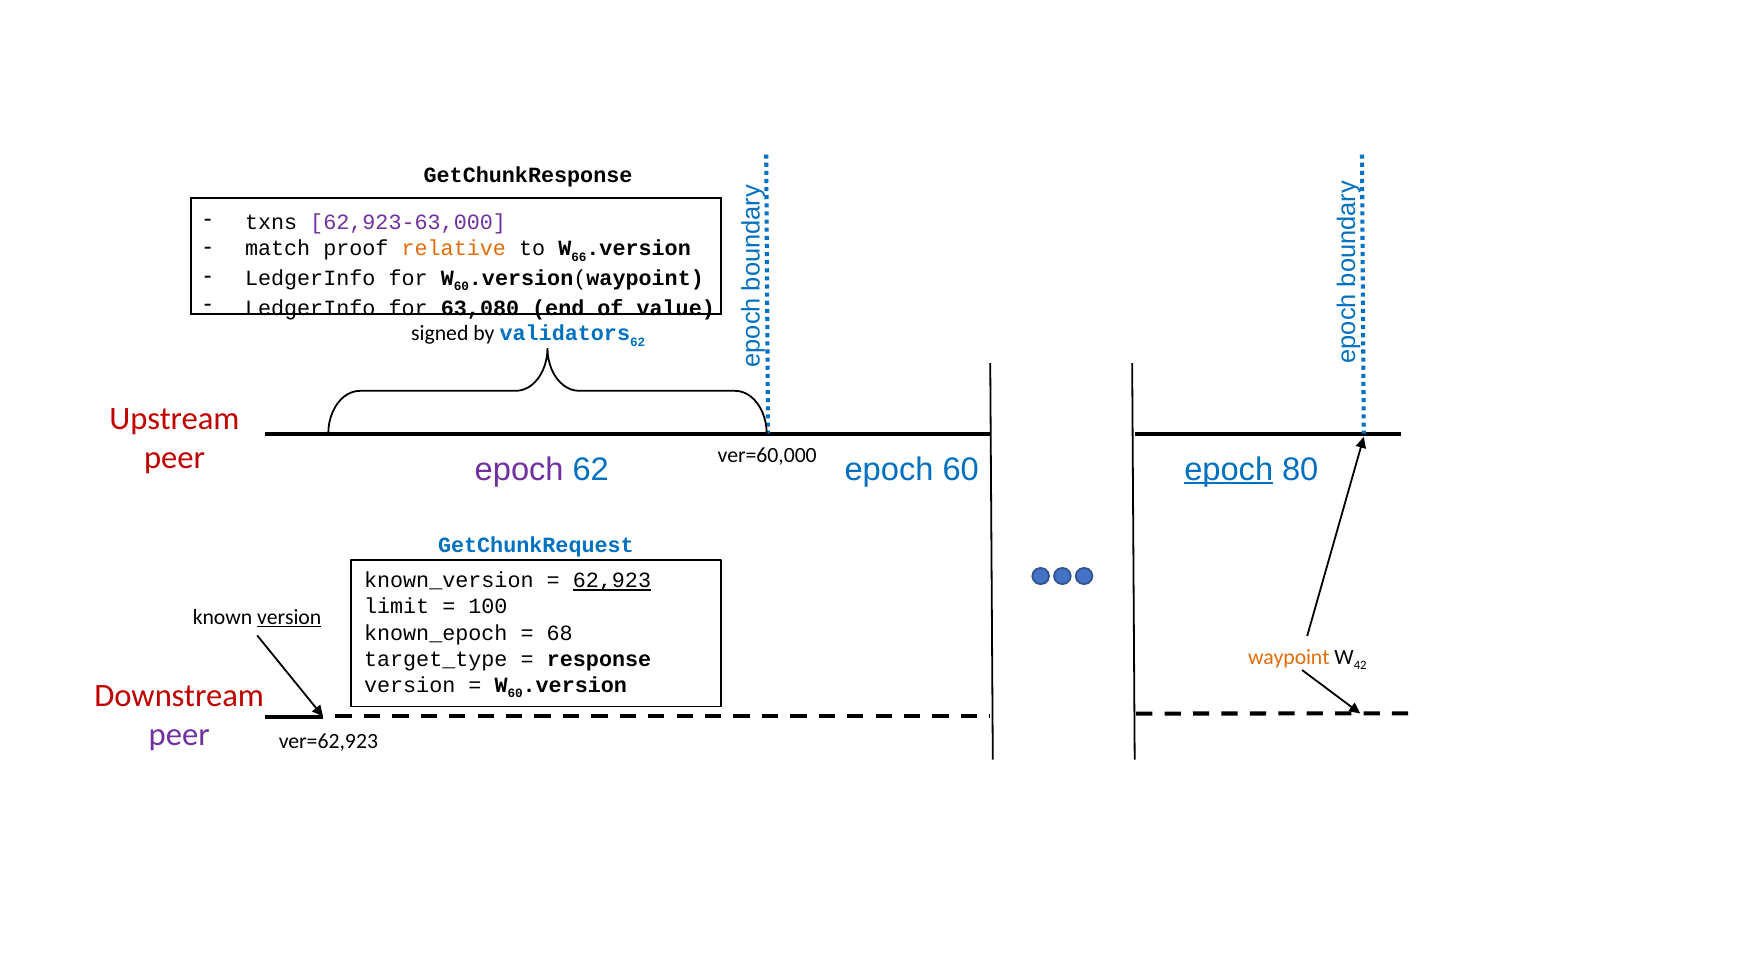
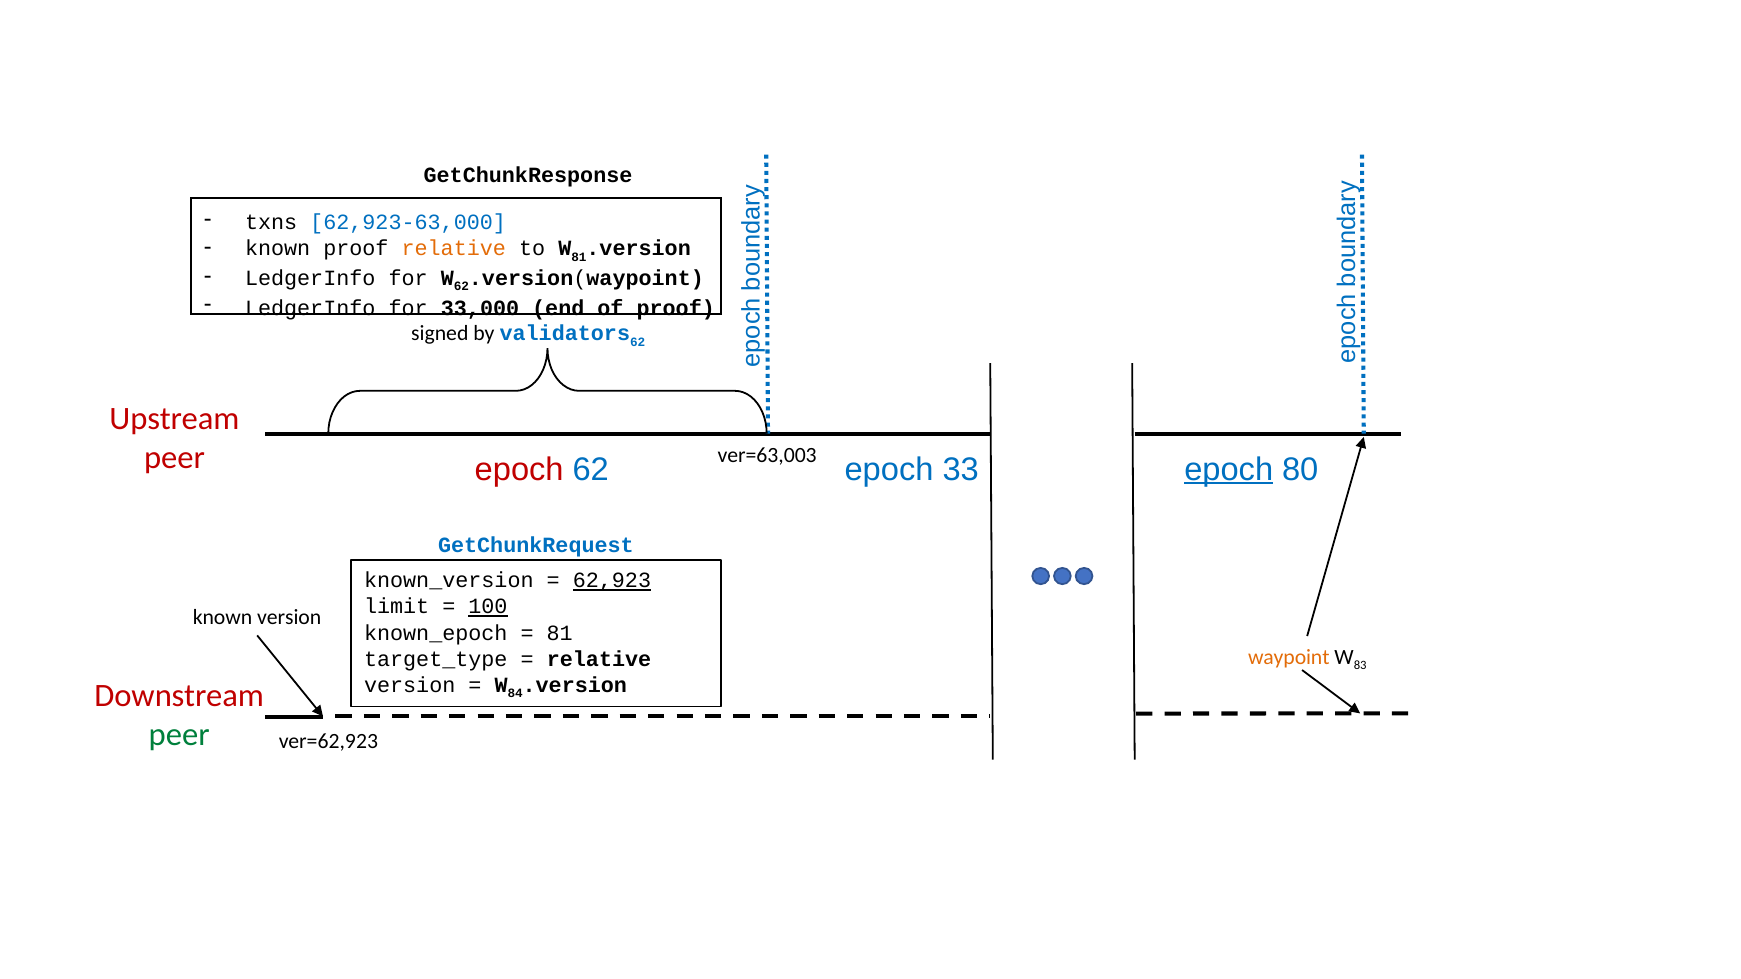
62,923-63,000 colour: purple -> blue (408, 223)
match: match -> known (278, 249)
66: 66 -> 81 (579, 257)
60: 60 -> 62 (462, 287)
63,080: 63,080 -> 33,000 (480, 308)
of value: value -> proof (676, 308)
ver=60,000: ver=60,000 -> ver=63,003 (767, 456)
epoch colour: purple -> red (519, 469)
epoch 60: 60 -> 33 (961, 469)
100 underline: none -> present (488, 607)
version underline: present -> none (289, 618)
68: 68 -> 81 (560, 633)
42: 42 -> 83 (1360, 666)
response: response -> relative (599, 659)
60: 60 -> 84 (515, 694)
peer colour: purple -> green (179, 735)
